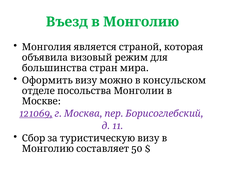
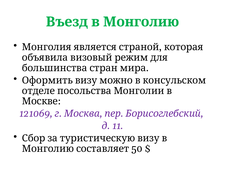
121069 underline: present -> none (36, 113)
